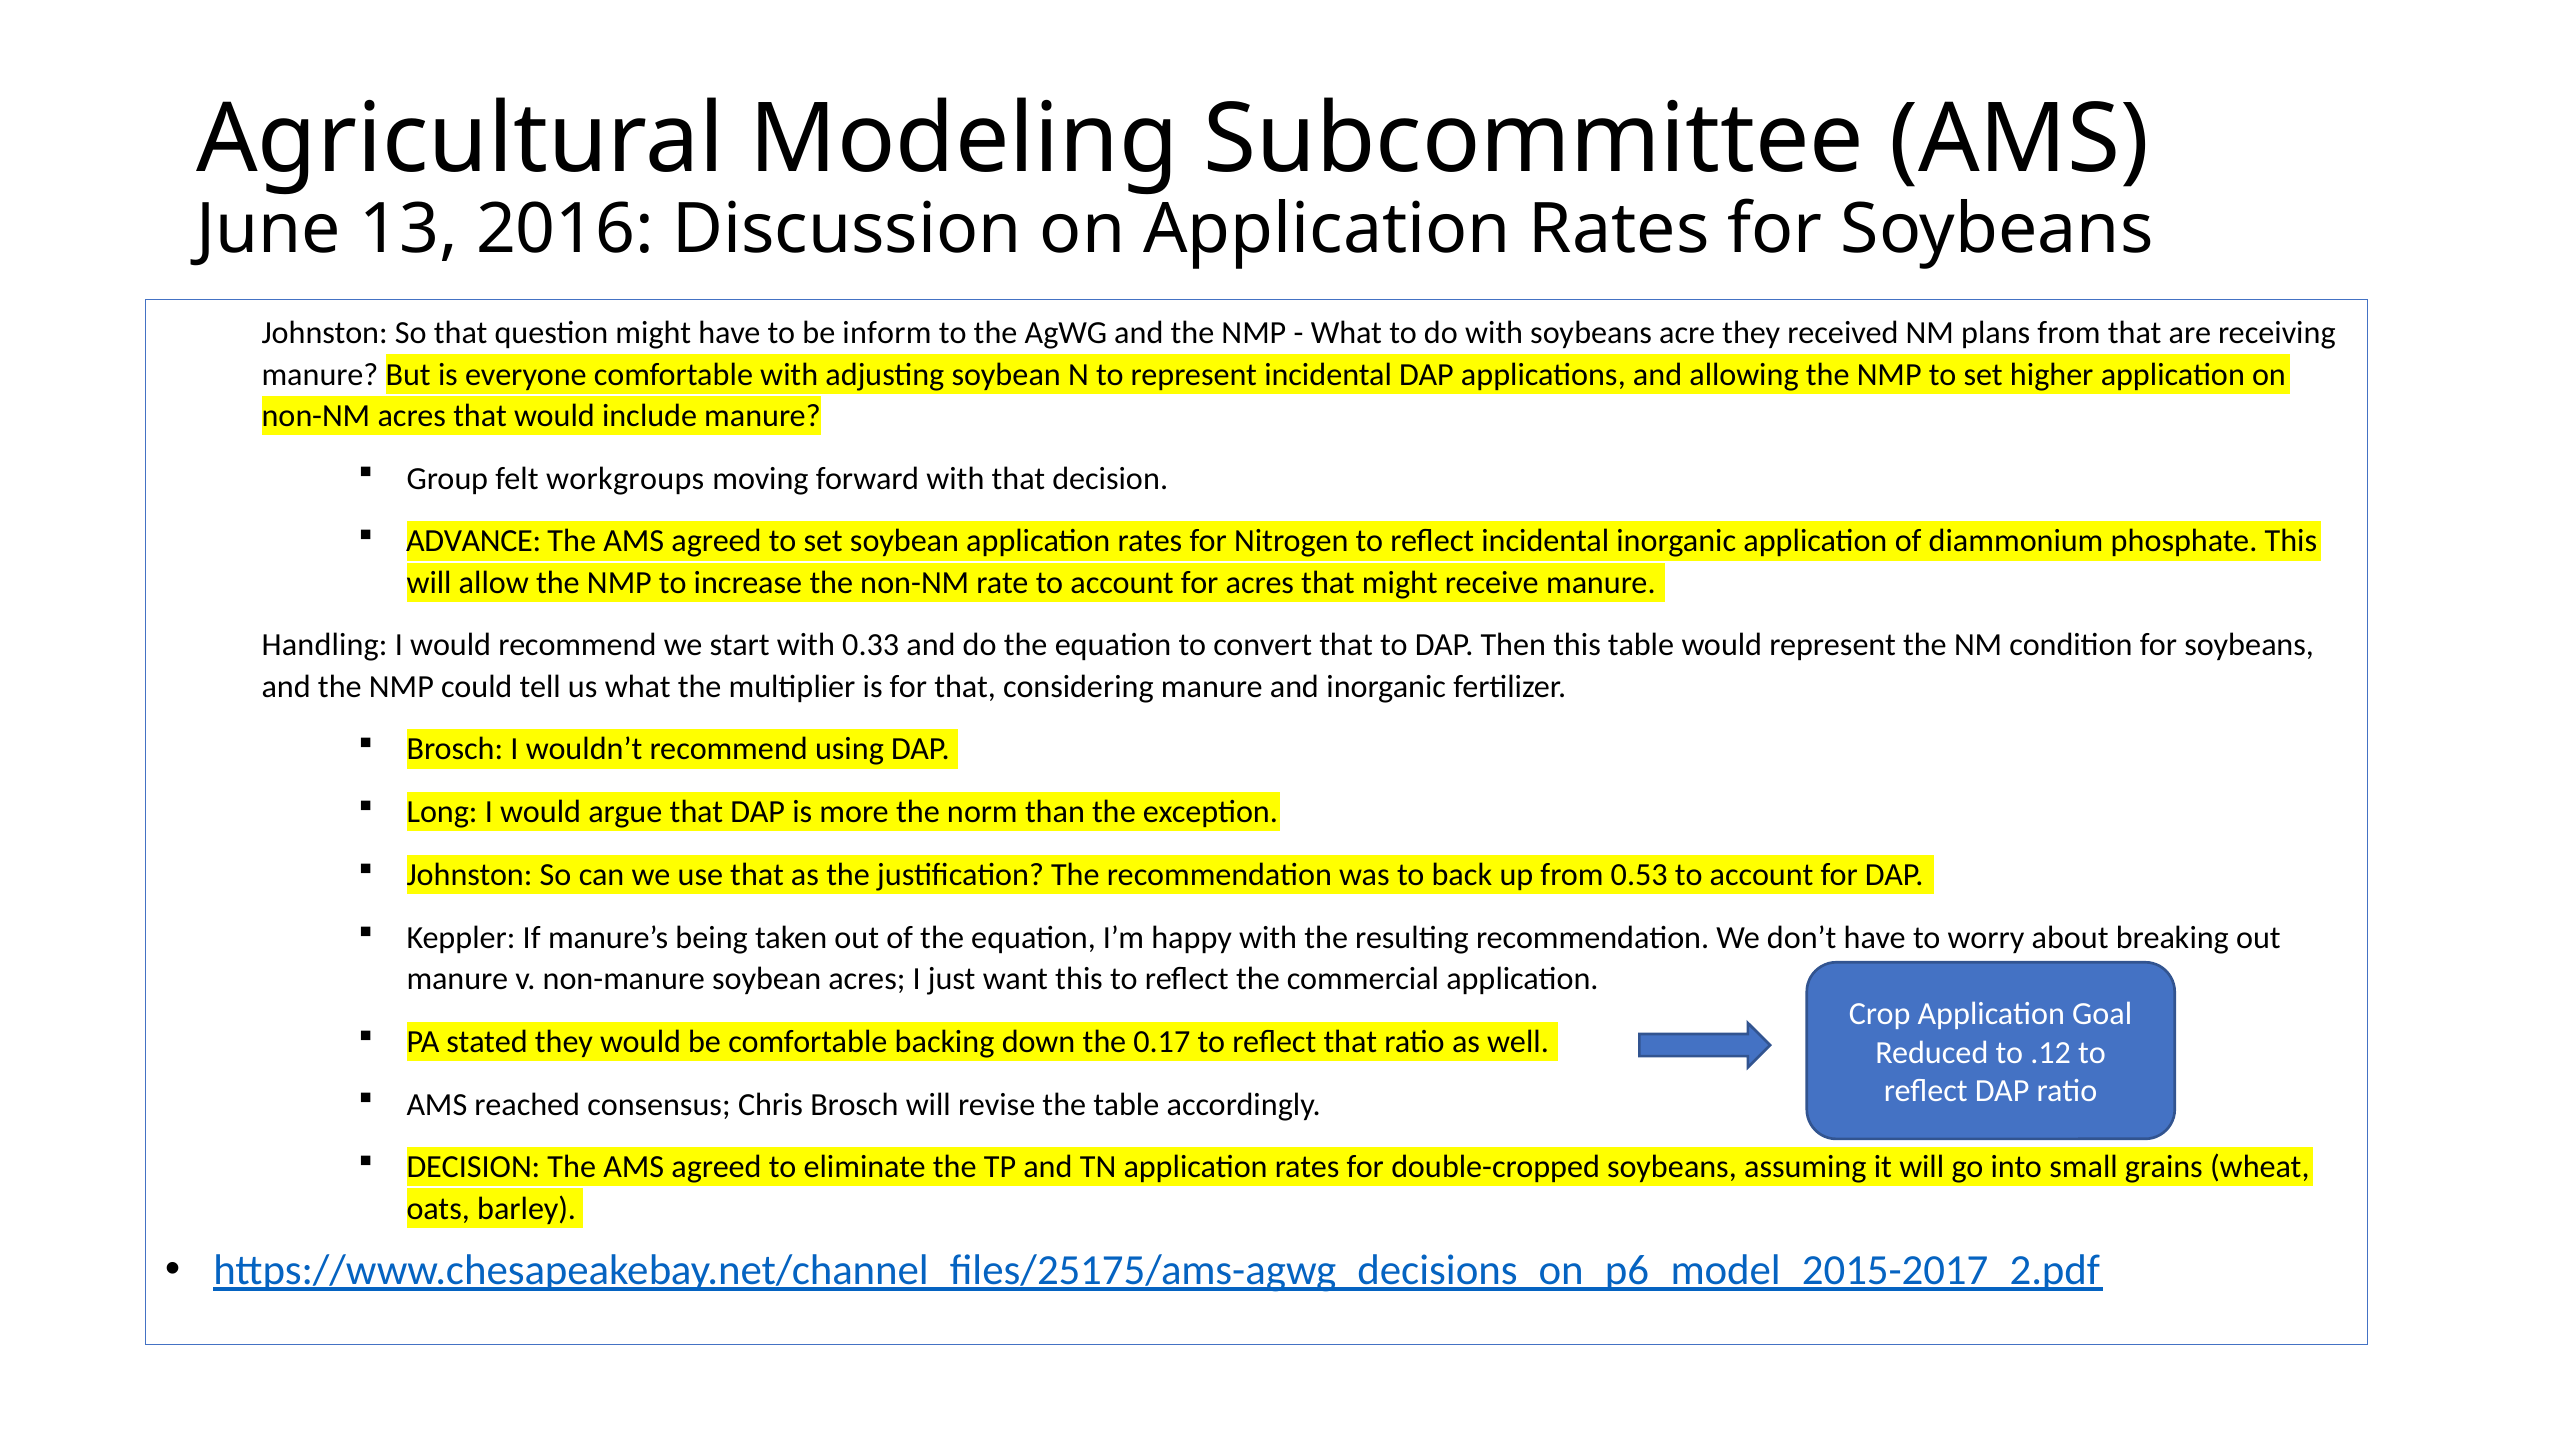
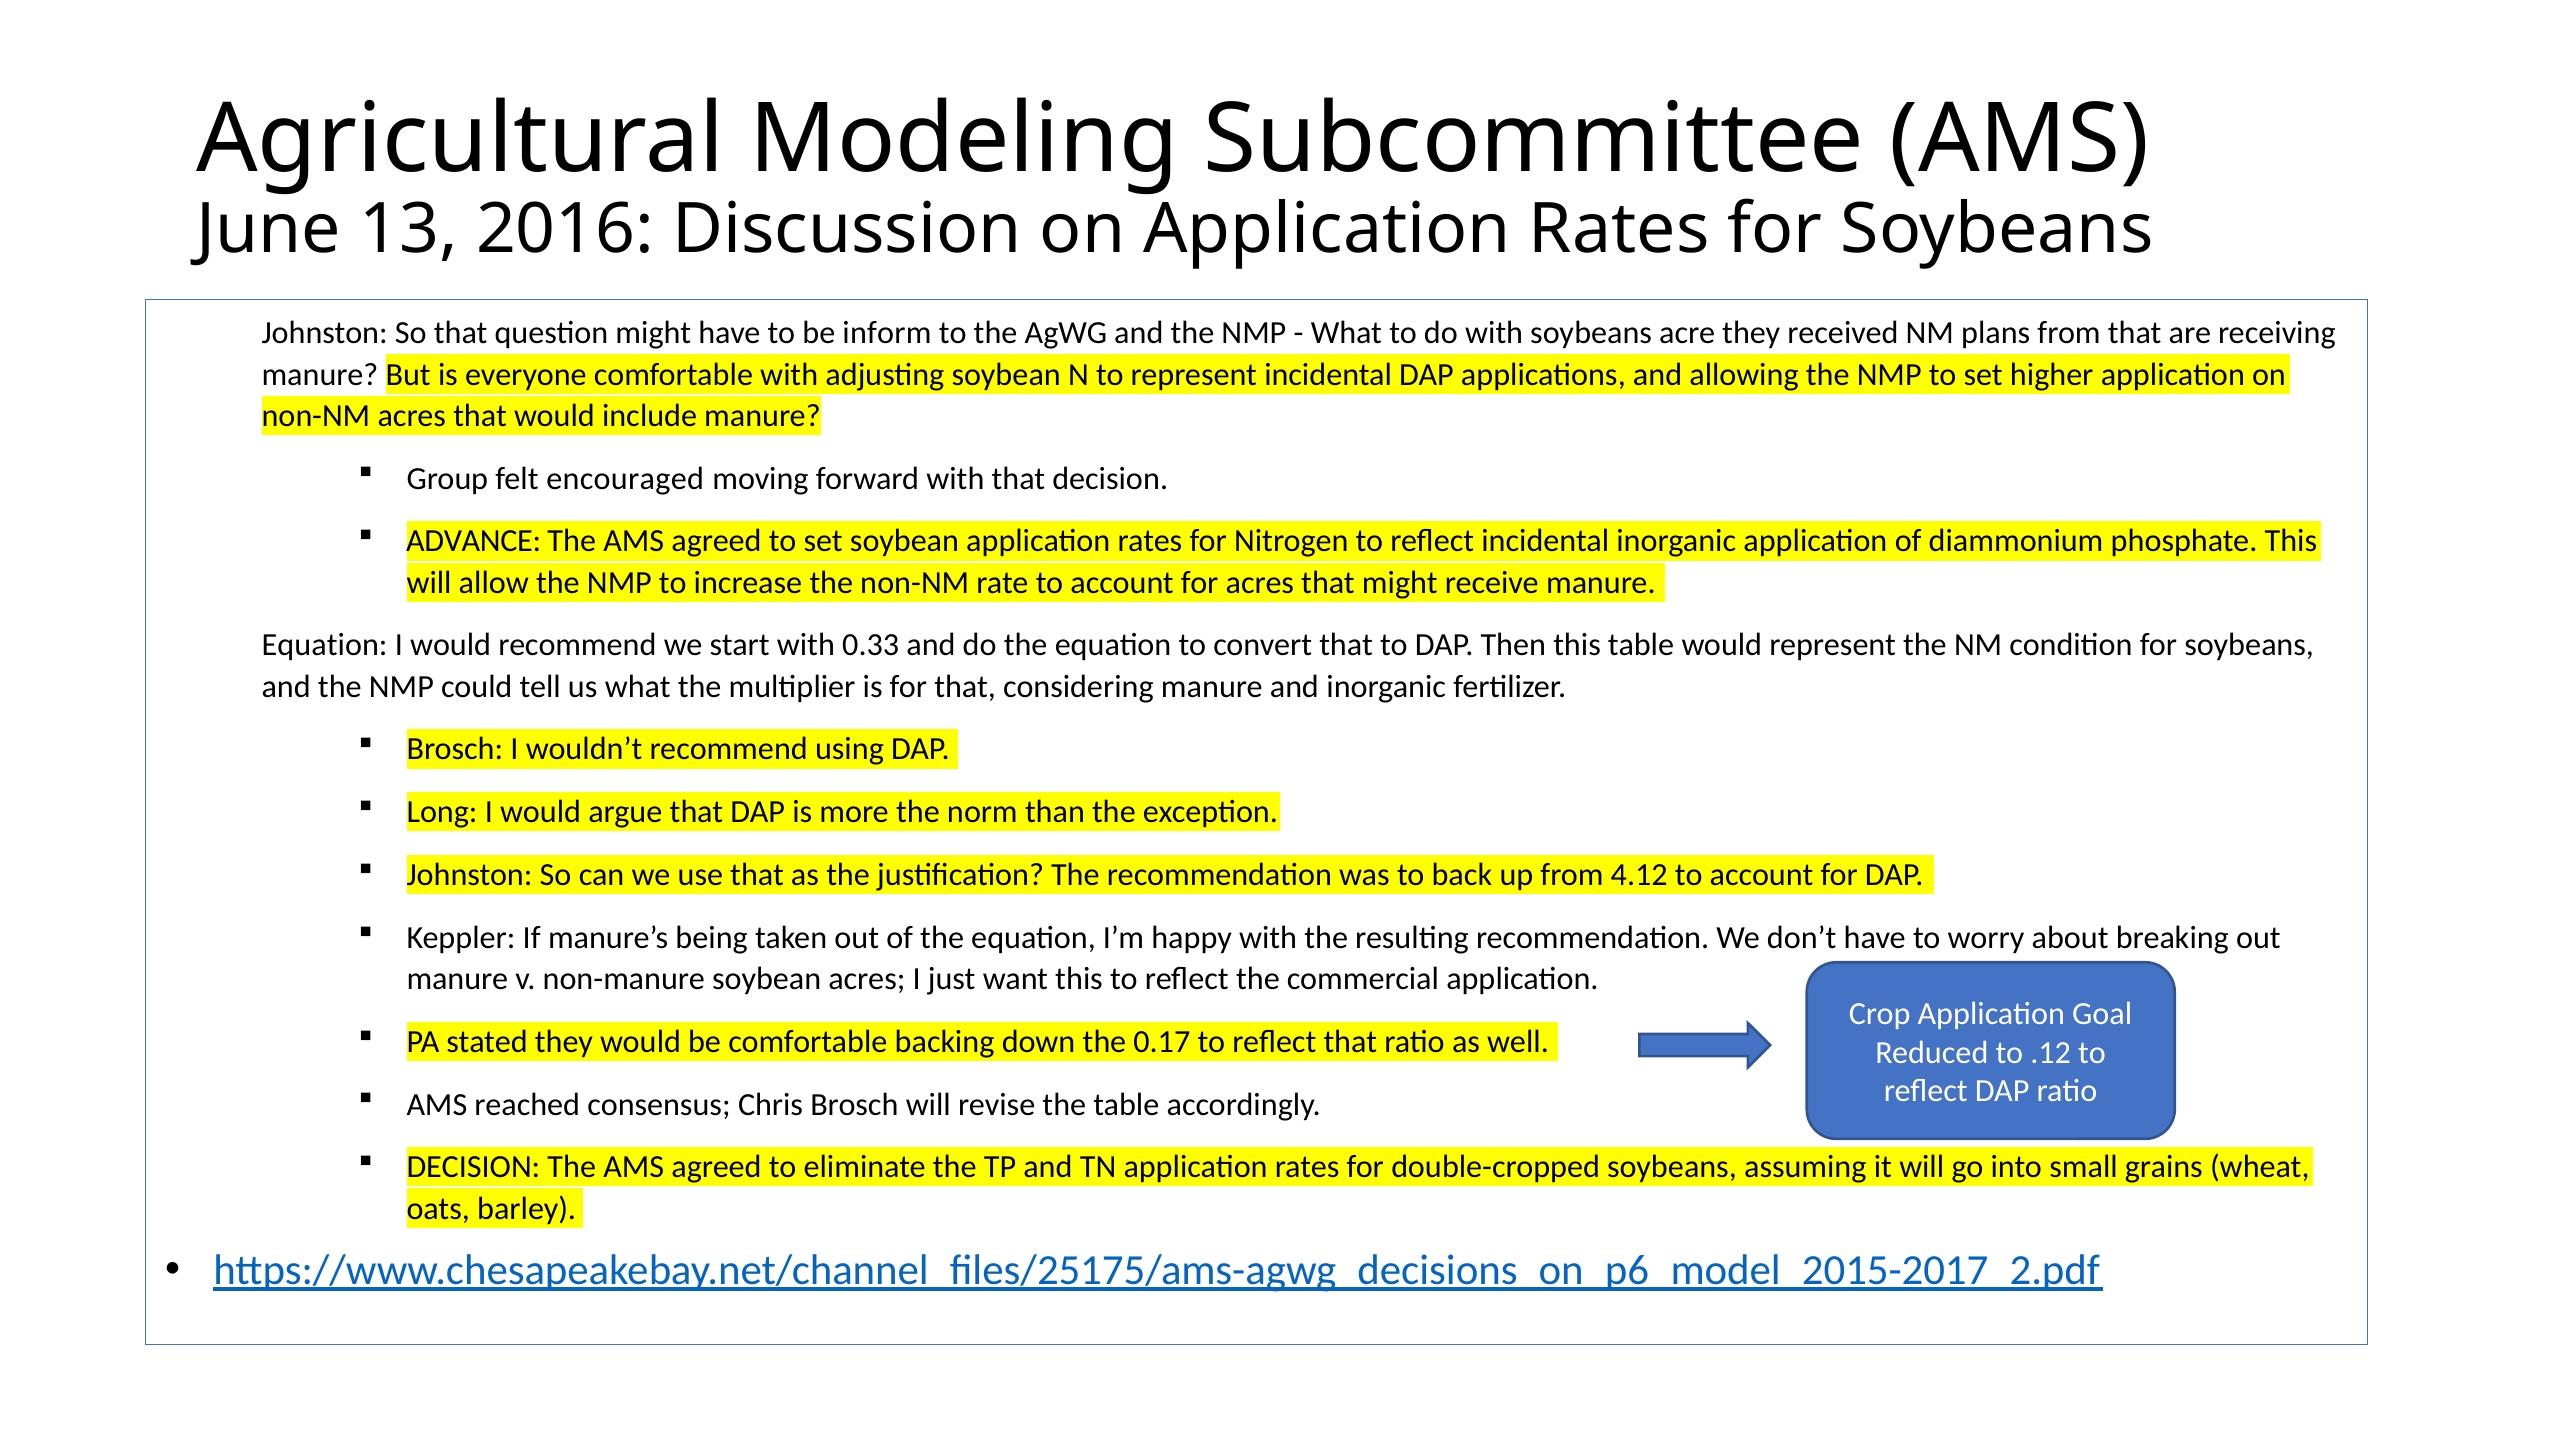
workgroups: workgroups -> encouraged (625, 478)
Handling: Handling -> Equation (325, 645)
0.53: 0.53 -> 4.12 (1639, 875)
